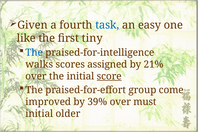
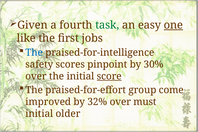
task colour: blue -> green (107, 25)
one underline: none -> present (173, 25)
tiny: tiny -> jobs (92, 38)
walks: walks -> safety (39, 64)
assigned: assigned -> pinpoint (107, 64)
21%: 21% -> 30% (154, 64)
39%: 39% -> 32% (97, 101)
